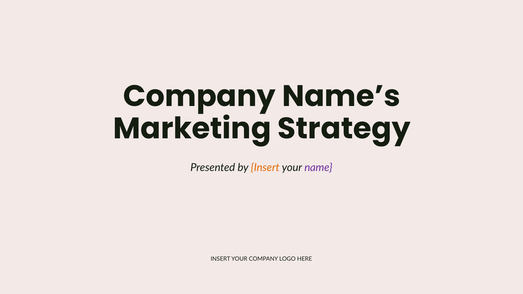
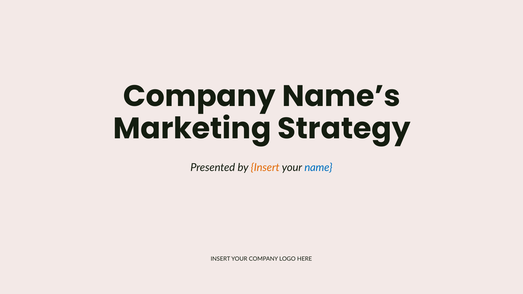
name colour: purple -> blue (318, 168)
